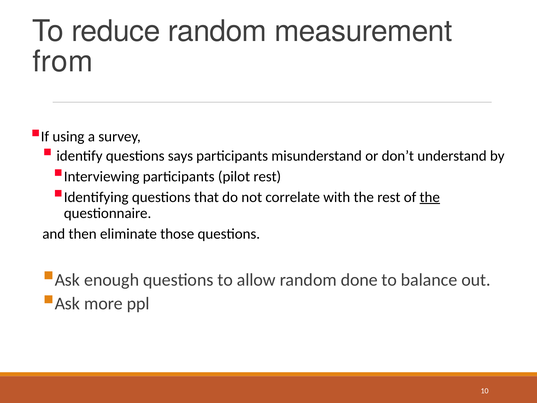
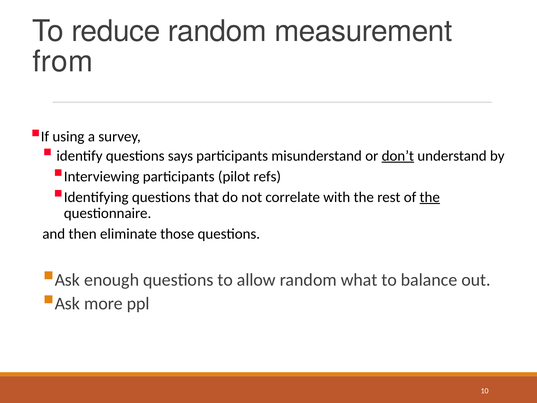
don’t underline: none -> present (398, 156)
pilot rest: rest -> refs (267, 176)
done: done -> what (359, 280)
